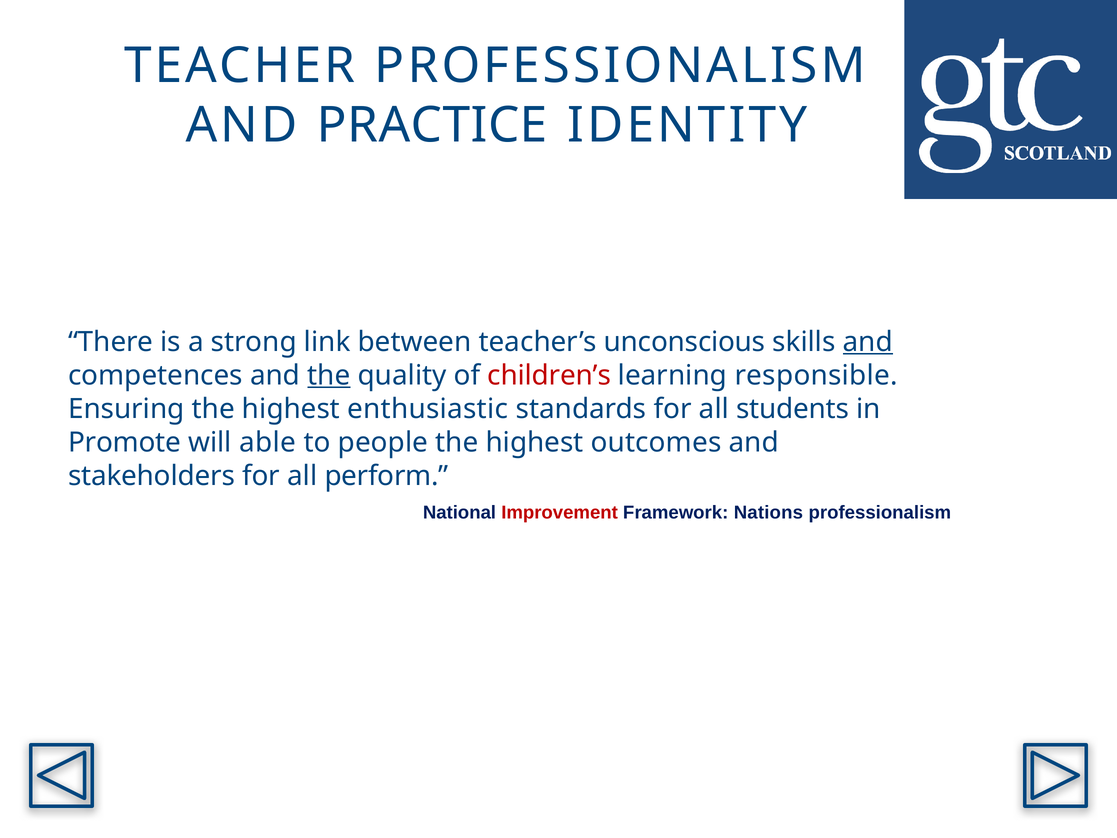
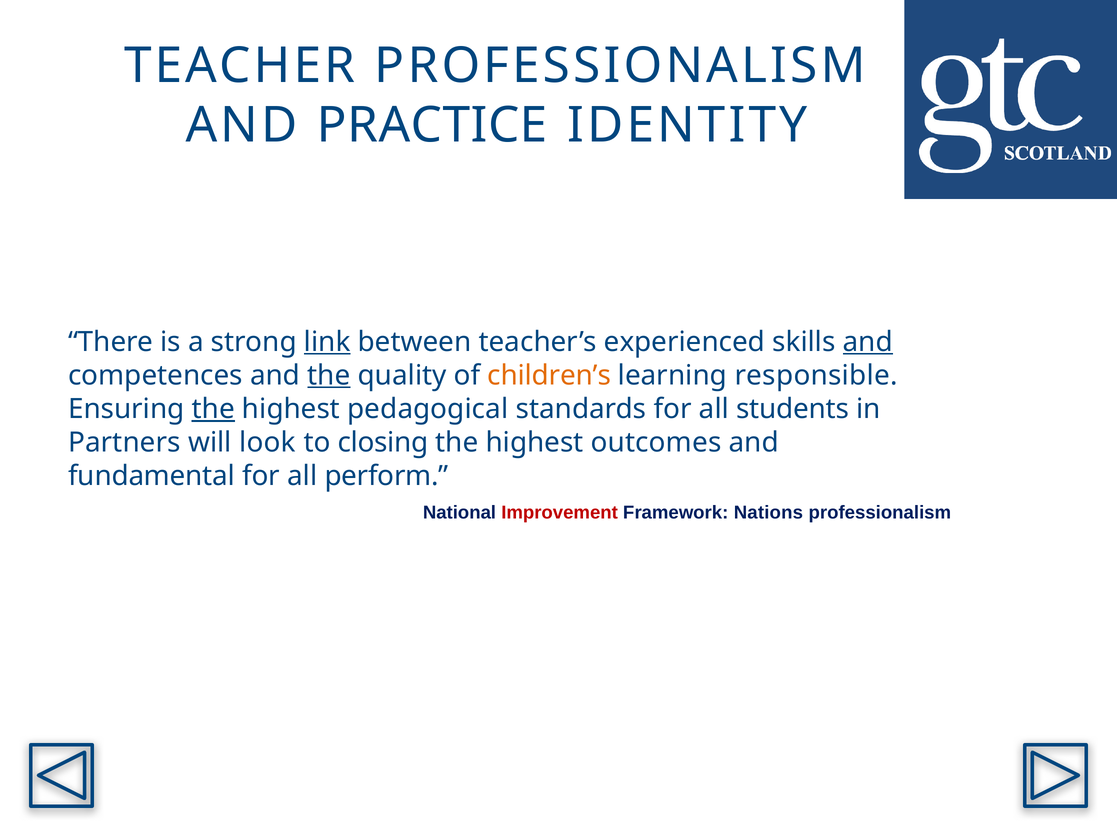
link underline: none -> present (327, 342)
unconscious: unconscious -> experienced (684, 342)
children’s colour: red -> orange (549, 375)
the underline: none -> present (213, 409)
enthusiastic: enthusiastic -> pedagogical (428, 409)
Promote: Promote -> Partners (124, 442)
able: able -> look (268, 442)
people: people -> closing (383, 442)
stakeholders: stakeholders -> fundamental (152, 476)
